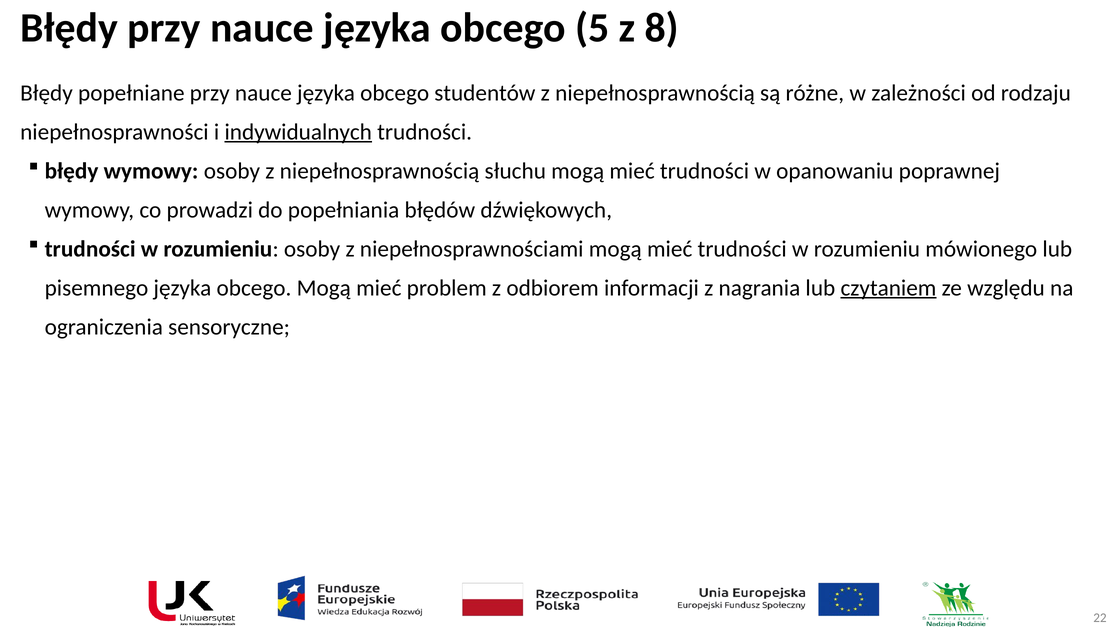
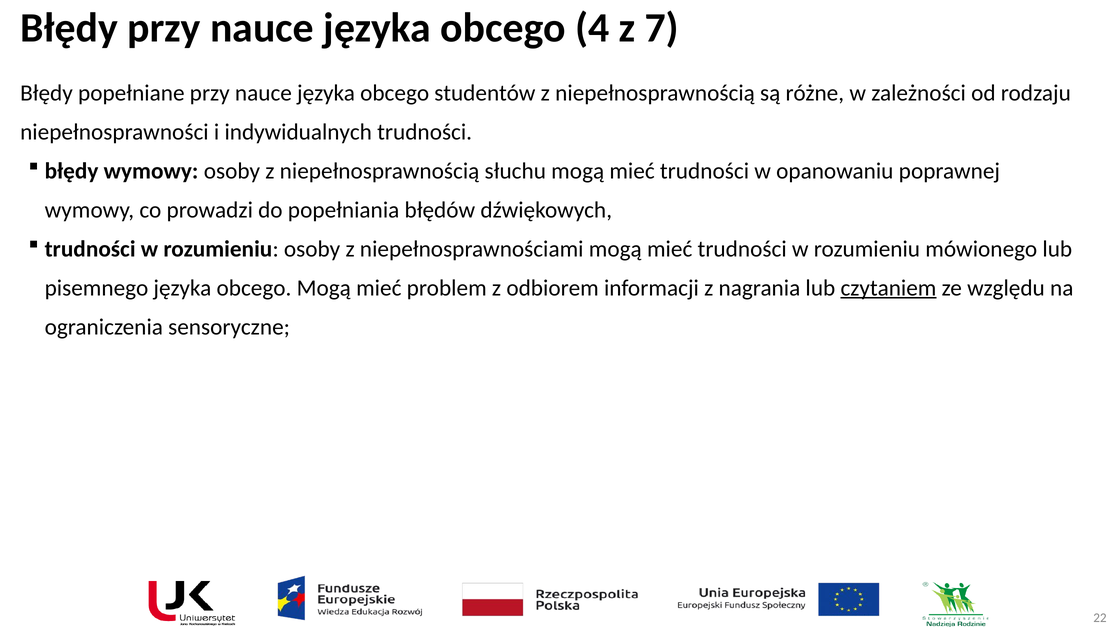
5: 5 -> 4 (592, 28)
8: 8 -> 7 (662, 28)
indywidualnych underline: present -> none (298, 132)
